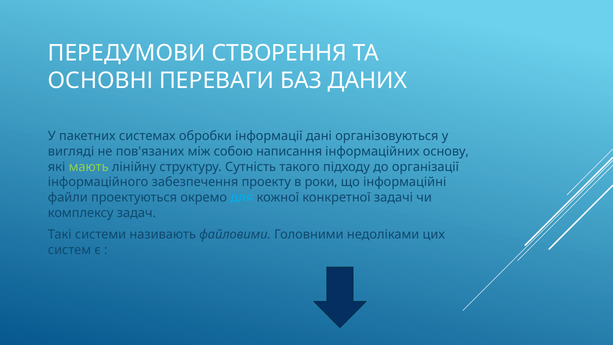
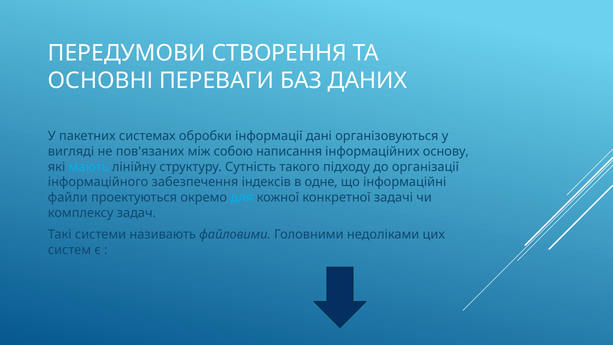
мають colour: light green -> light blue (89, 167)
проекту: проекту -> індексів (266, 182)
роки: роки -> одне (321, 182)
